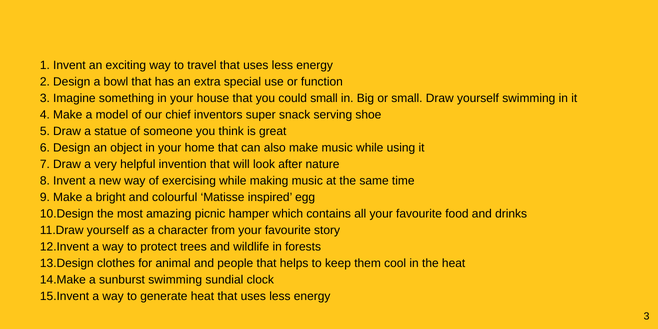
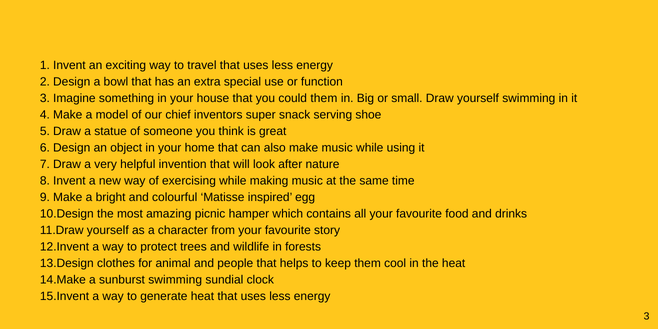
could small: small -> them (324, 98)
